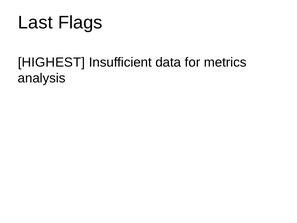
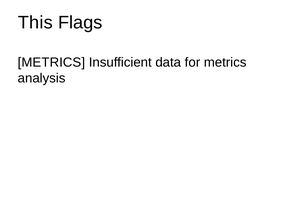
Last: Last -> This (35, 23)
HIGHEST: HIGHEST -> METRICS (51, 62)
